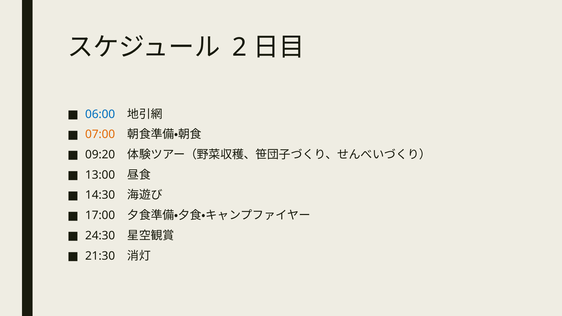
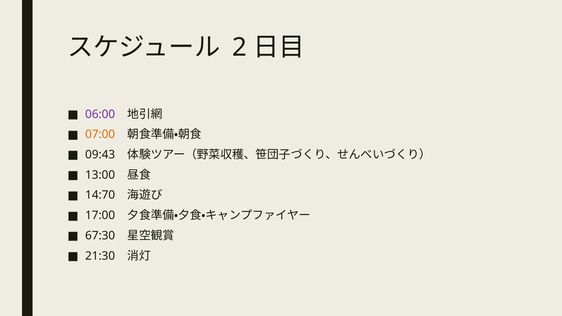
06:00 colour: blue -> purple (100, 114)
09:20: 09:20 -> 09:43 (100, 155)
14:30: 14:30 -> 14:70 (100, 195)
24:30: 24:30 -> 67:30 (100, 236)
